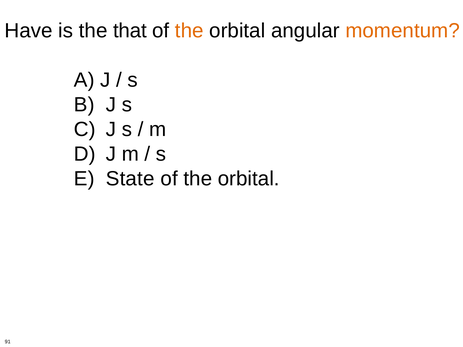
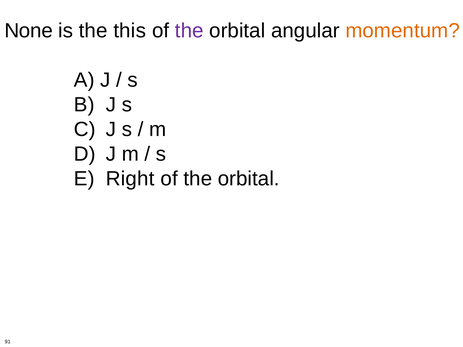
Have: Have -> None (29, 31)
that: that -> this (130, 31)
the colour: orange -> purple (189, 31)
State: State -> Right (130, 179)
